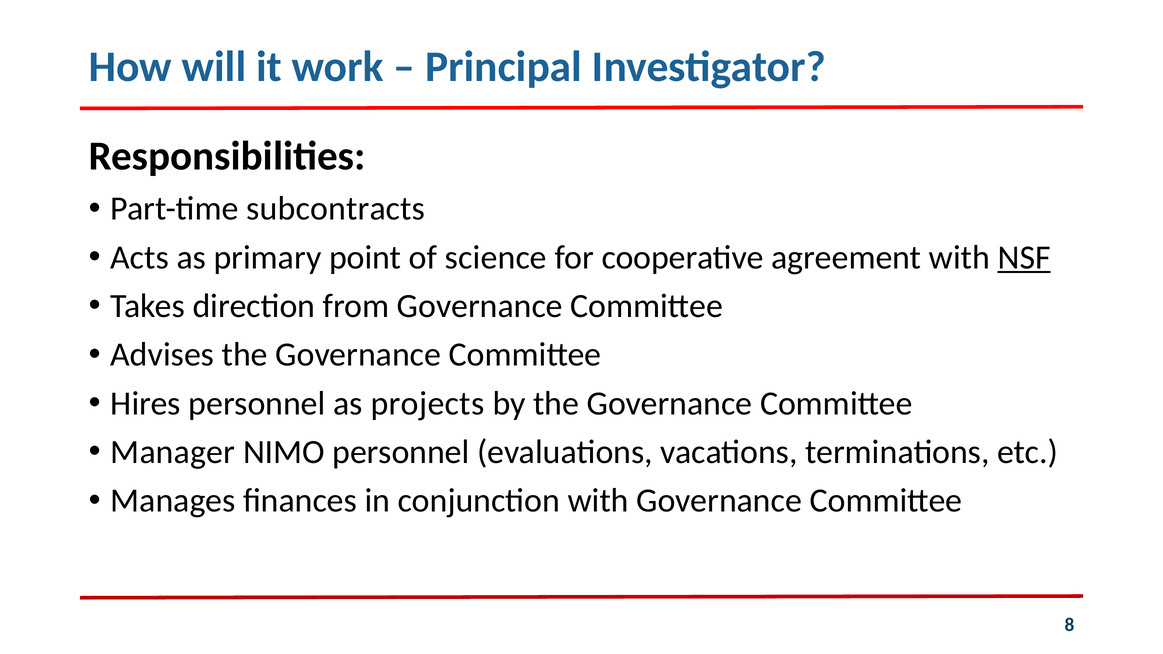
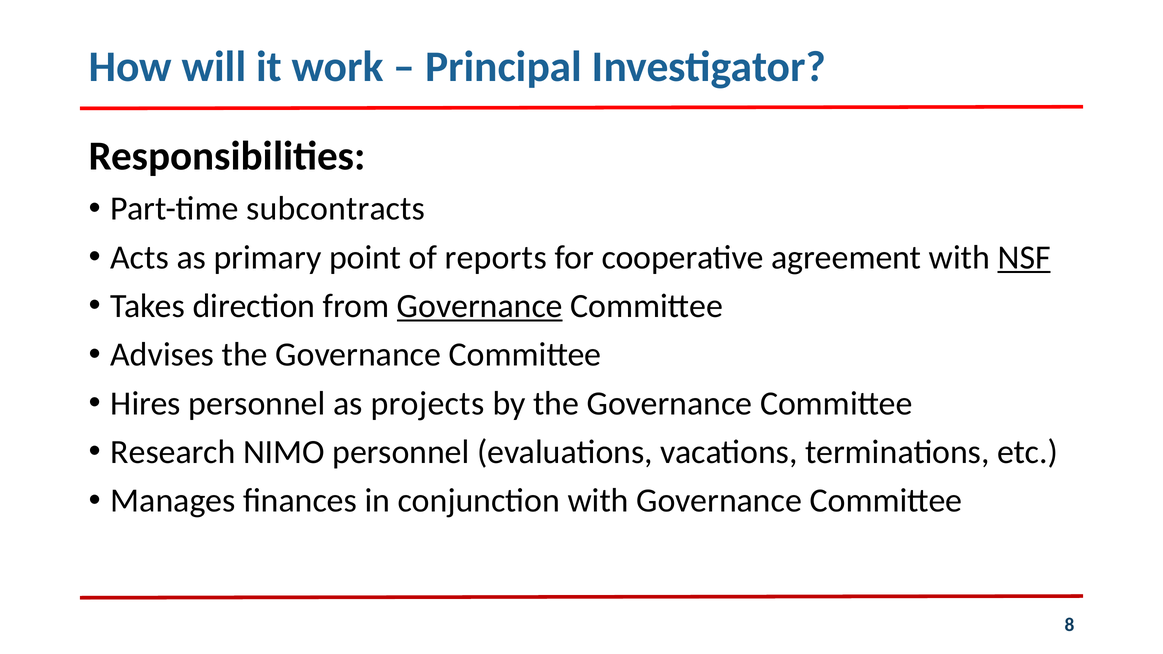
science: science -> reports (496, 257)
Governance underline: none -> present (480, 306)
Manager: Manager -> Research (173, 452)
